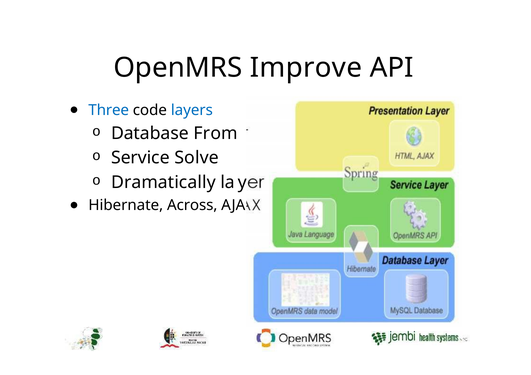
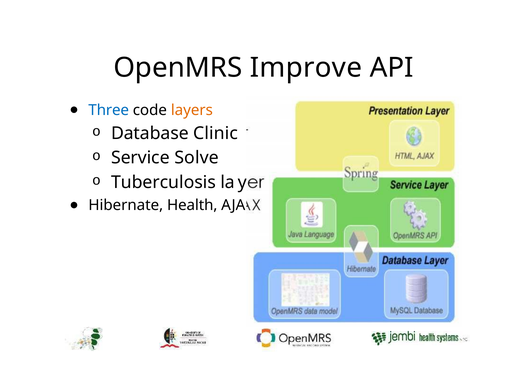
layers colour: blue -> orange (192, 110)
From: From -> Clinic (216, 133)
Dramatically: Dramatically -> Tuberculosis (163, 183)
Across: Across -> Health (192, 206)
